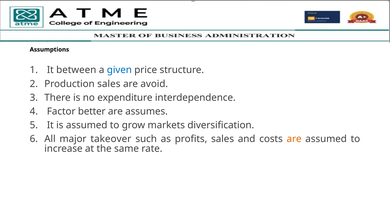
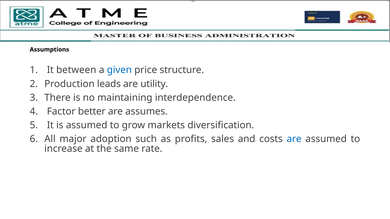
Production sales: sales -> leads (109, 84)
avoid: avoid -> utility (154, 84)
expenditure: expenditure -> maintaining (125, 98)
takeover: takeover -> adoption (111, 139)
are colour: orange -> blue (294, 139)
